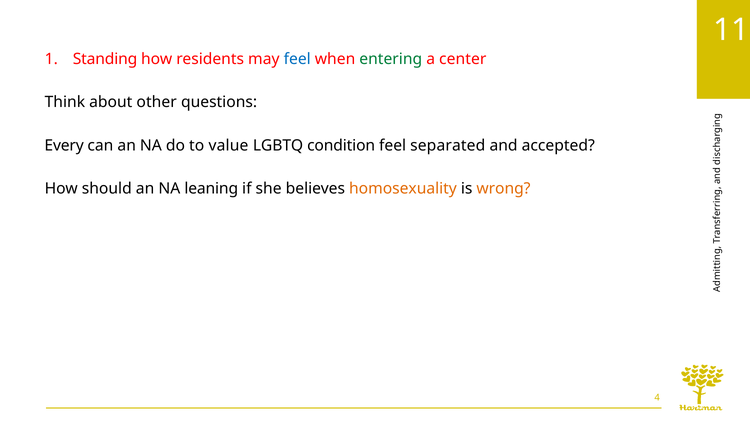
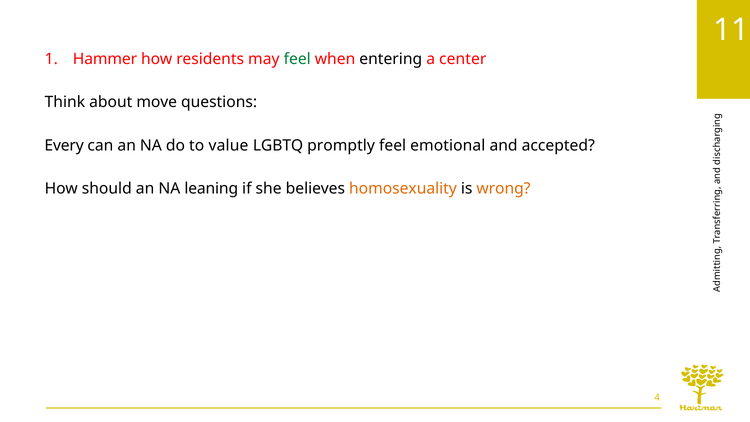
Standing: Standing -> Hammer (105, 59)
feel colour: blue -> green (297, 59)
entering colour: green -> black (391, 59)
other: other -> move (157, 102)
condition: condition -> promptly (341, 145)
separated: separated -> emotional (448, 145)
